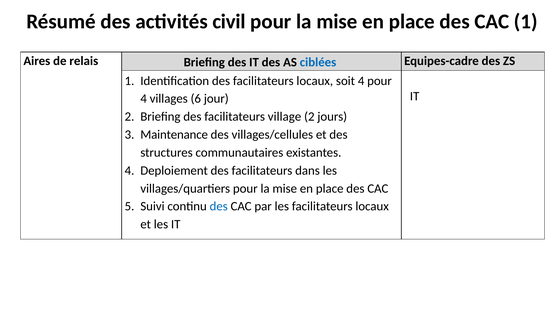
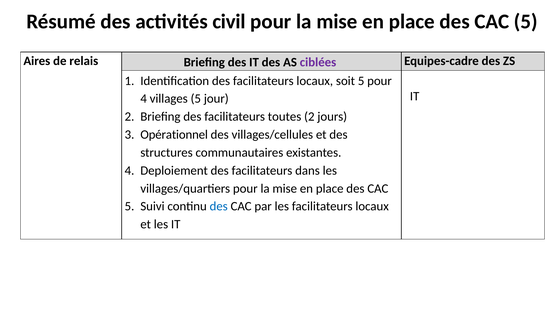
1: 1 -> 5 (526, 22)
ciblées colour: blue -> purple (318, 62)
soit 4: 4 -> 5 (361, 81)
villages 6: 6 -> 5 (196, 99)
village: village -> toutes (285, 117)
Maintenance: Maintenance -> Opérationnel (174, 135)
